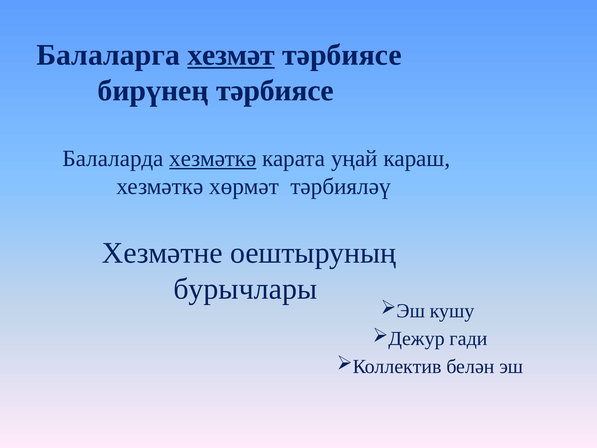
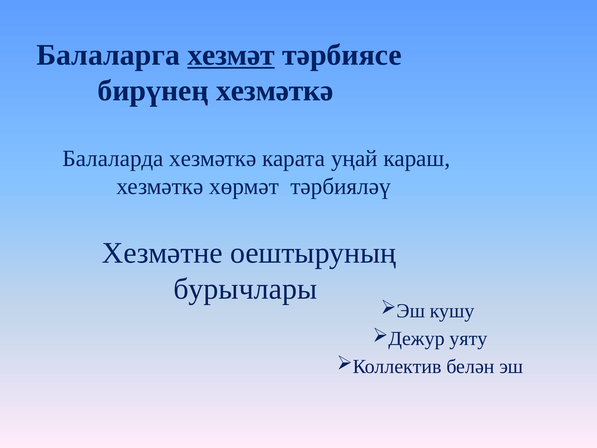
бирүнең тәрбиясе: тәрбиясе -> хезмәткә (275, 91)
хезмәткә underline: present -> none (213, 158)
гади: гади -> уяту (469, 339)
